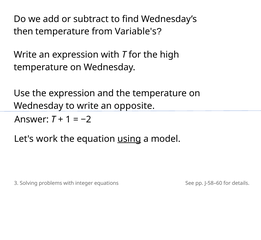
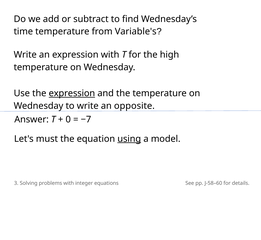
then: then -> time (23, 31)
expression underline: none -> present (72, 93)
1: 1 -> 0 (68, 119)
−2: −2 -> −7 (86, 119)
work: work -> must (47, 138)
